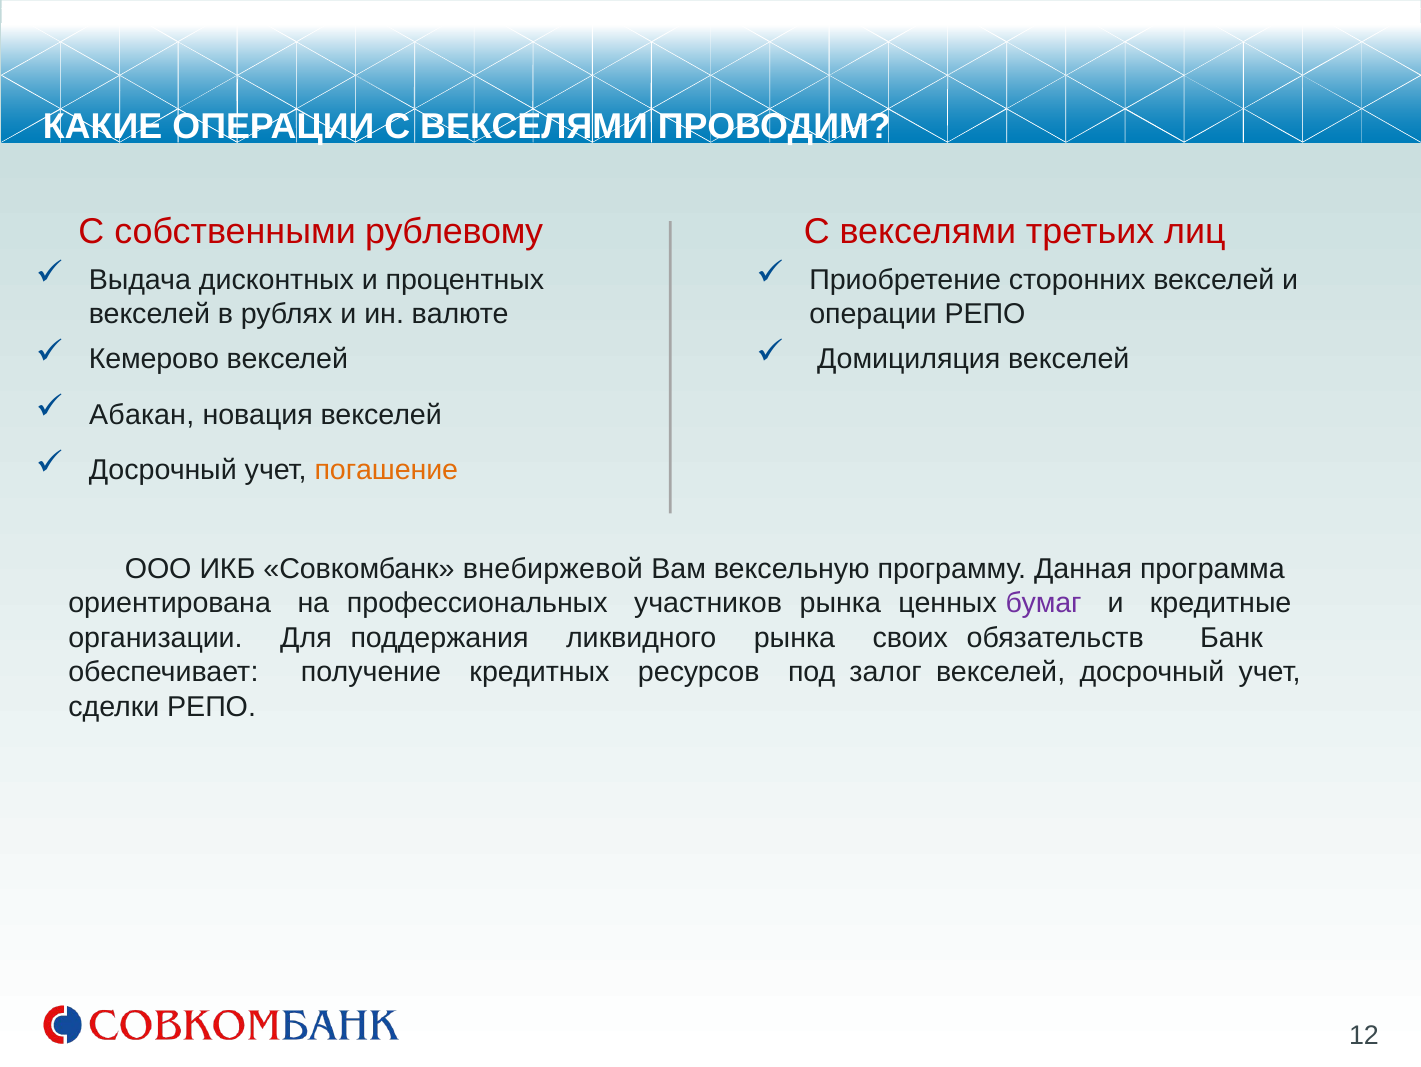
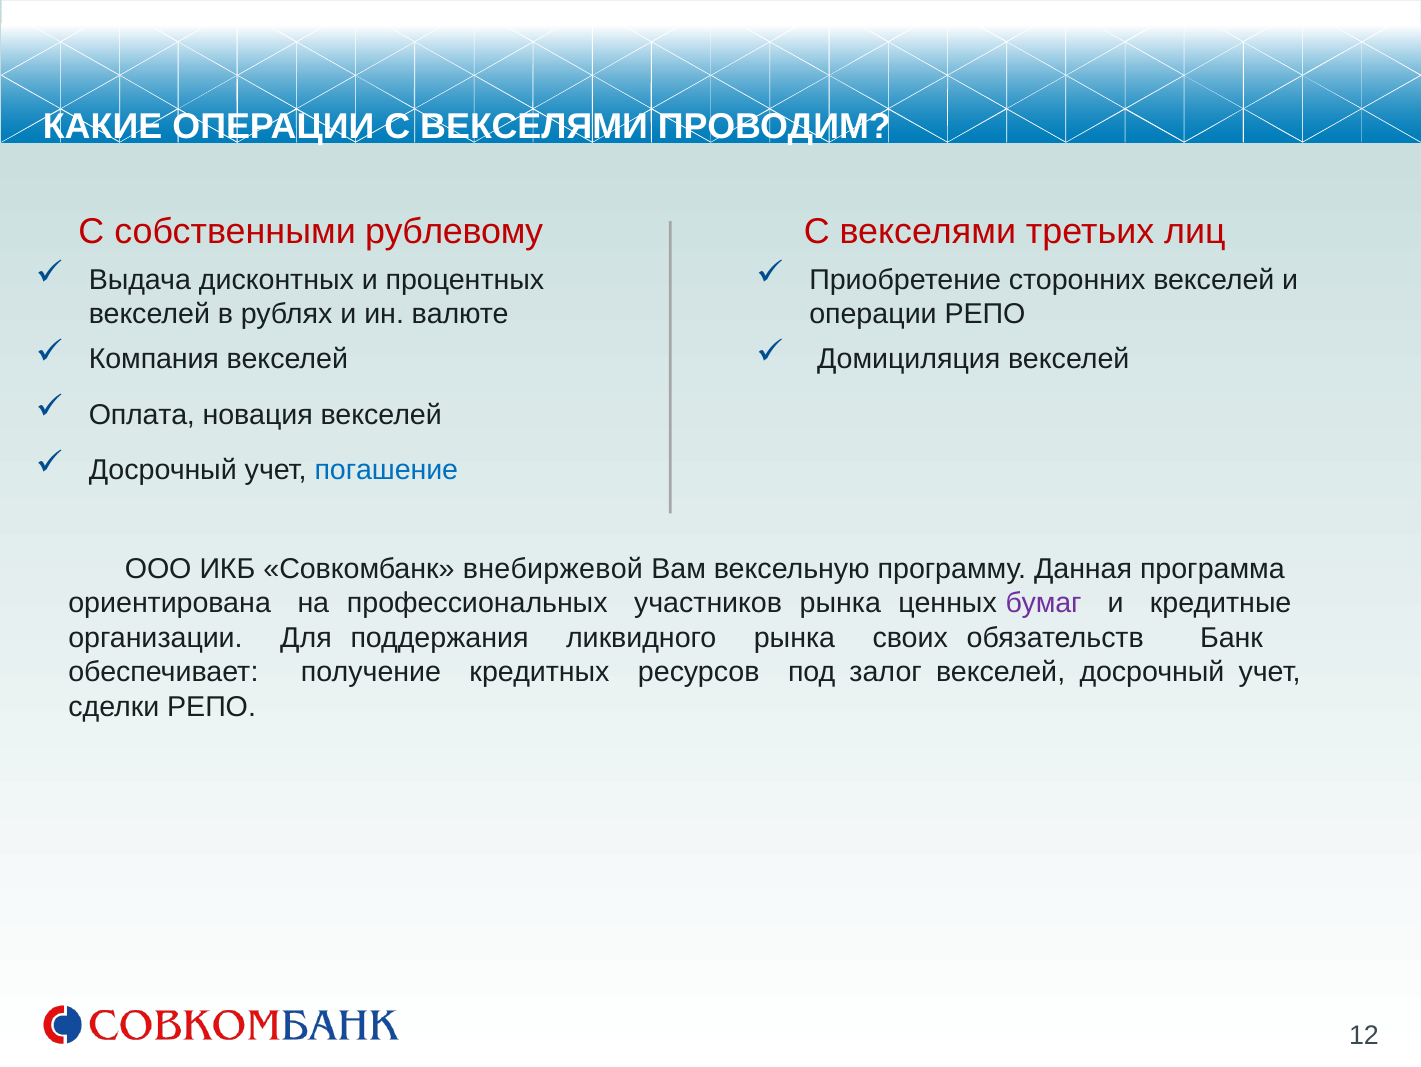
Кемерово: Кемерово -> Компания (154, 359)
Абакан: Абакан -> Оплата (142, 414)
погашение colour: orange -> blue (386, 470)
